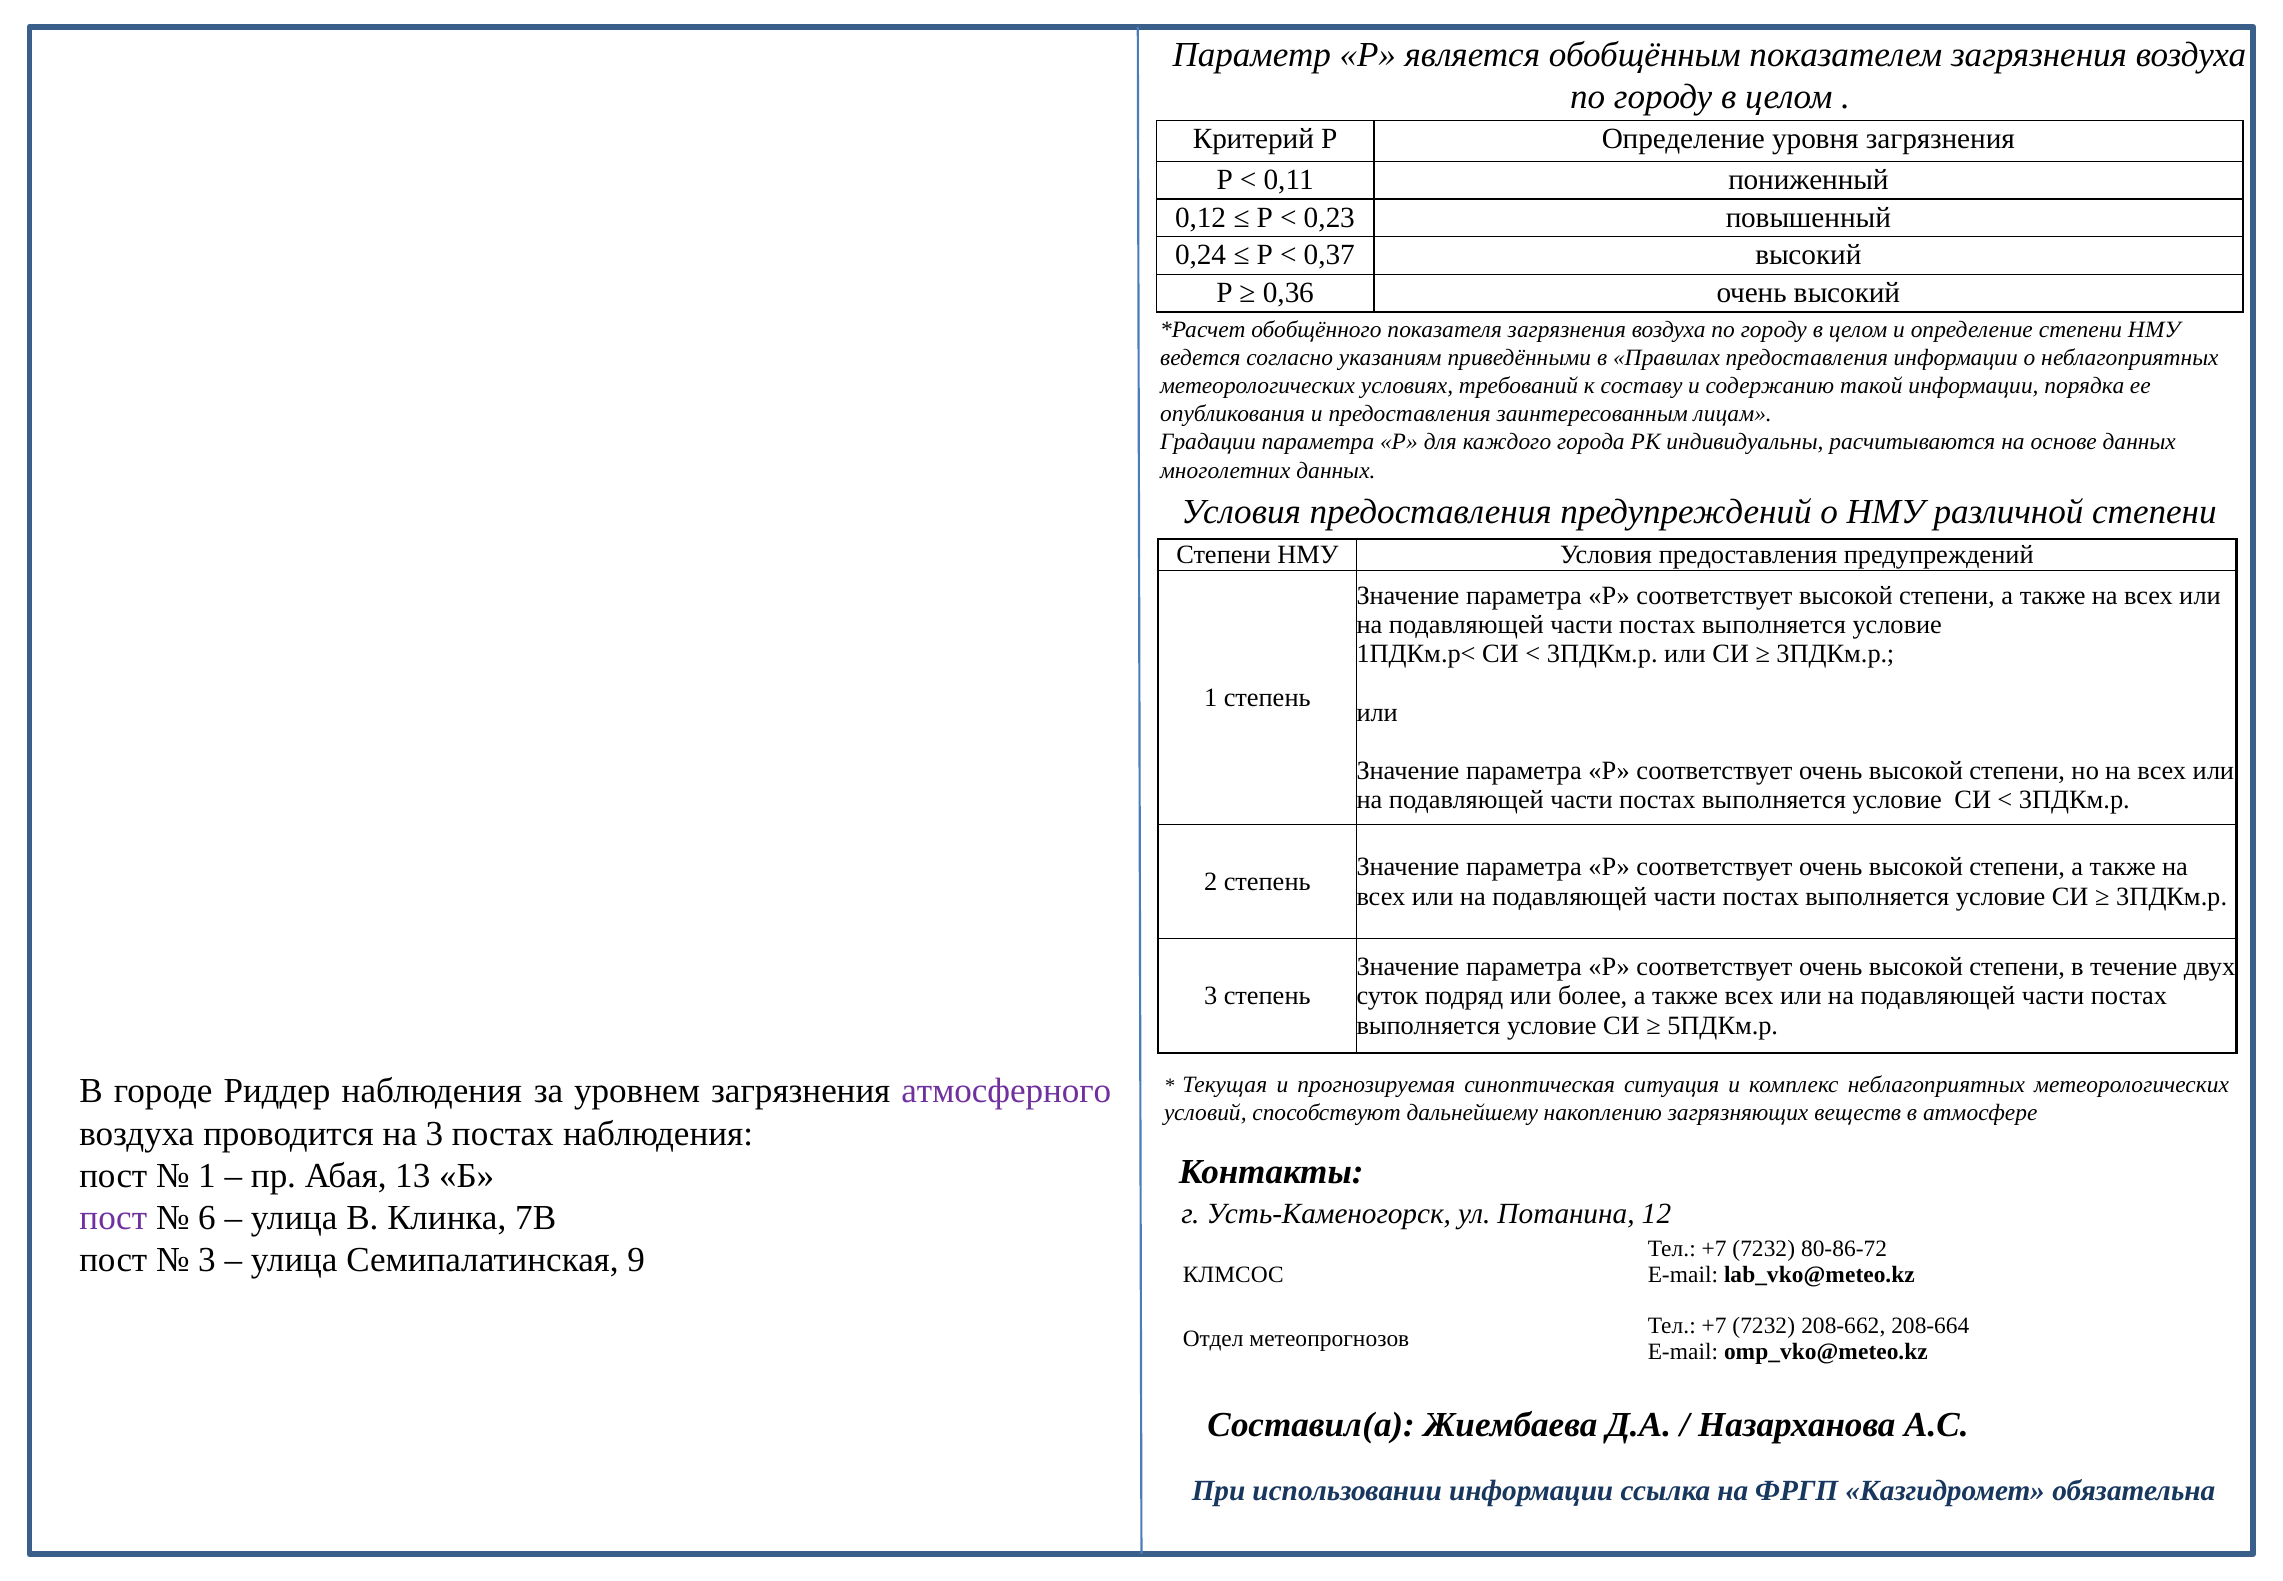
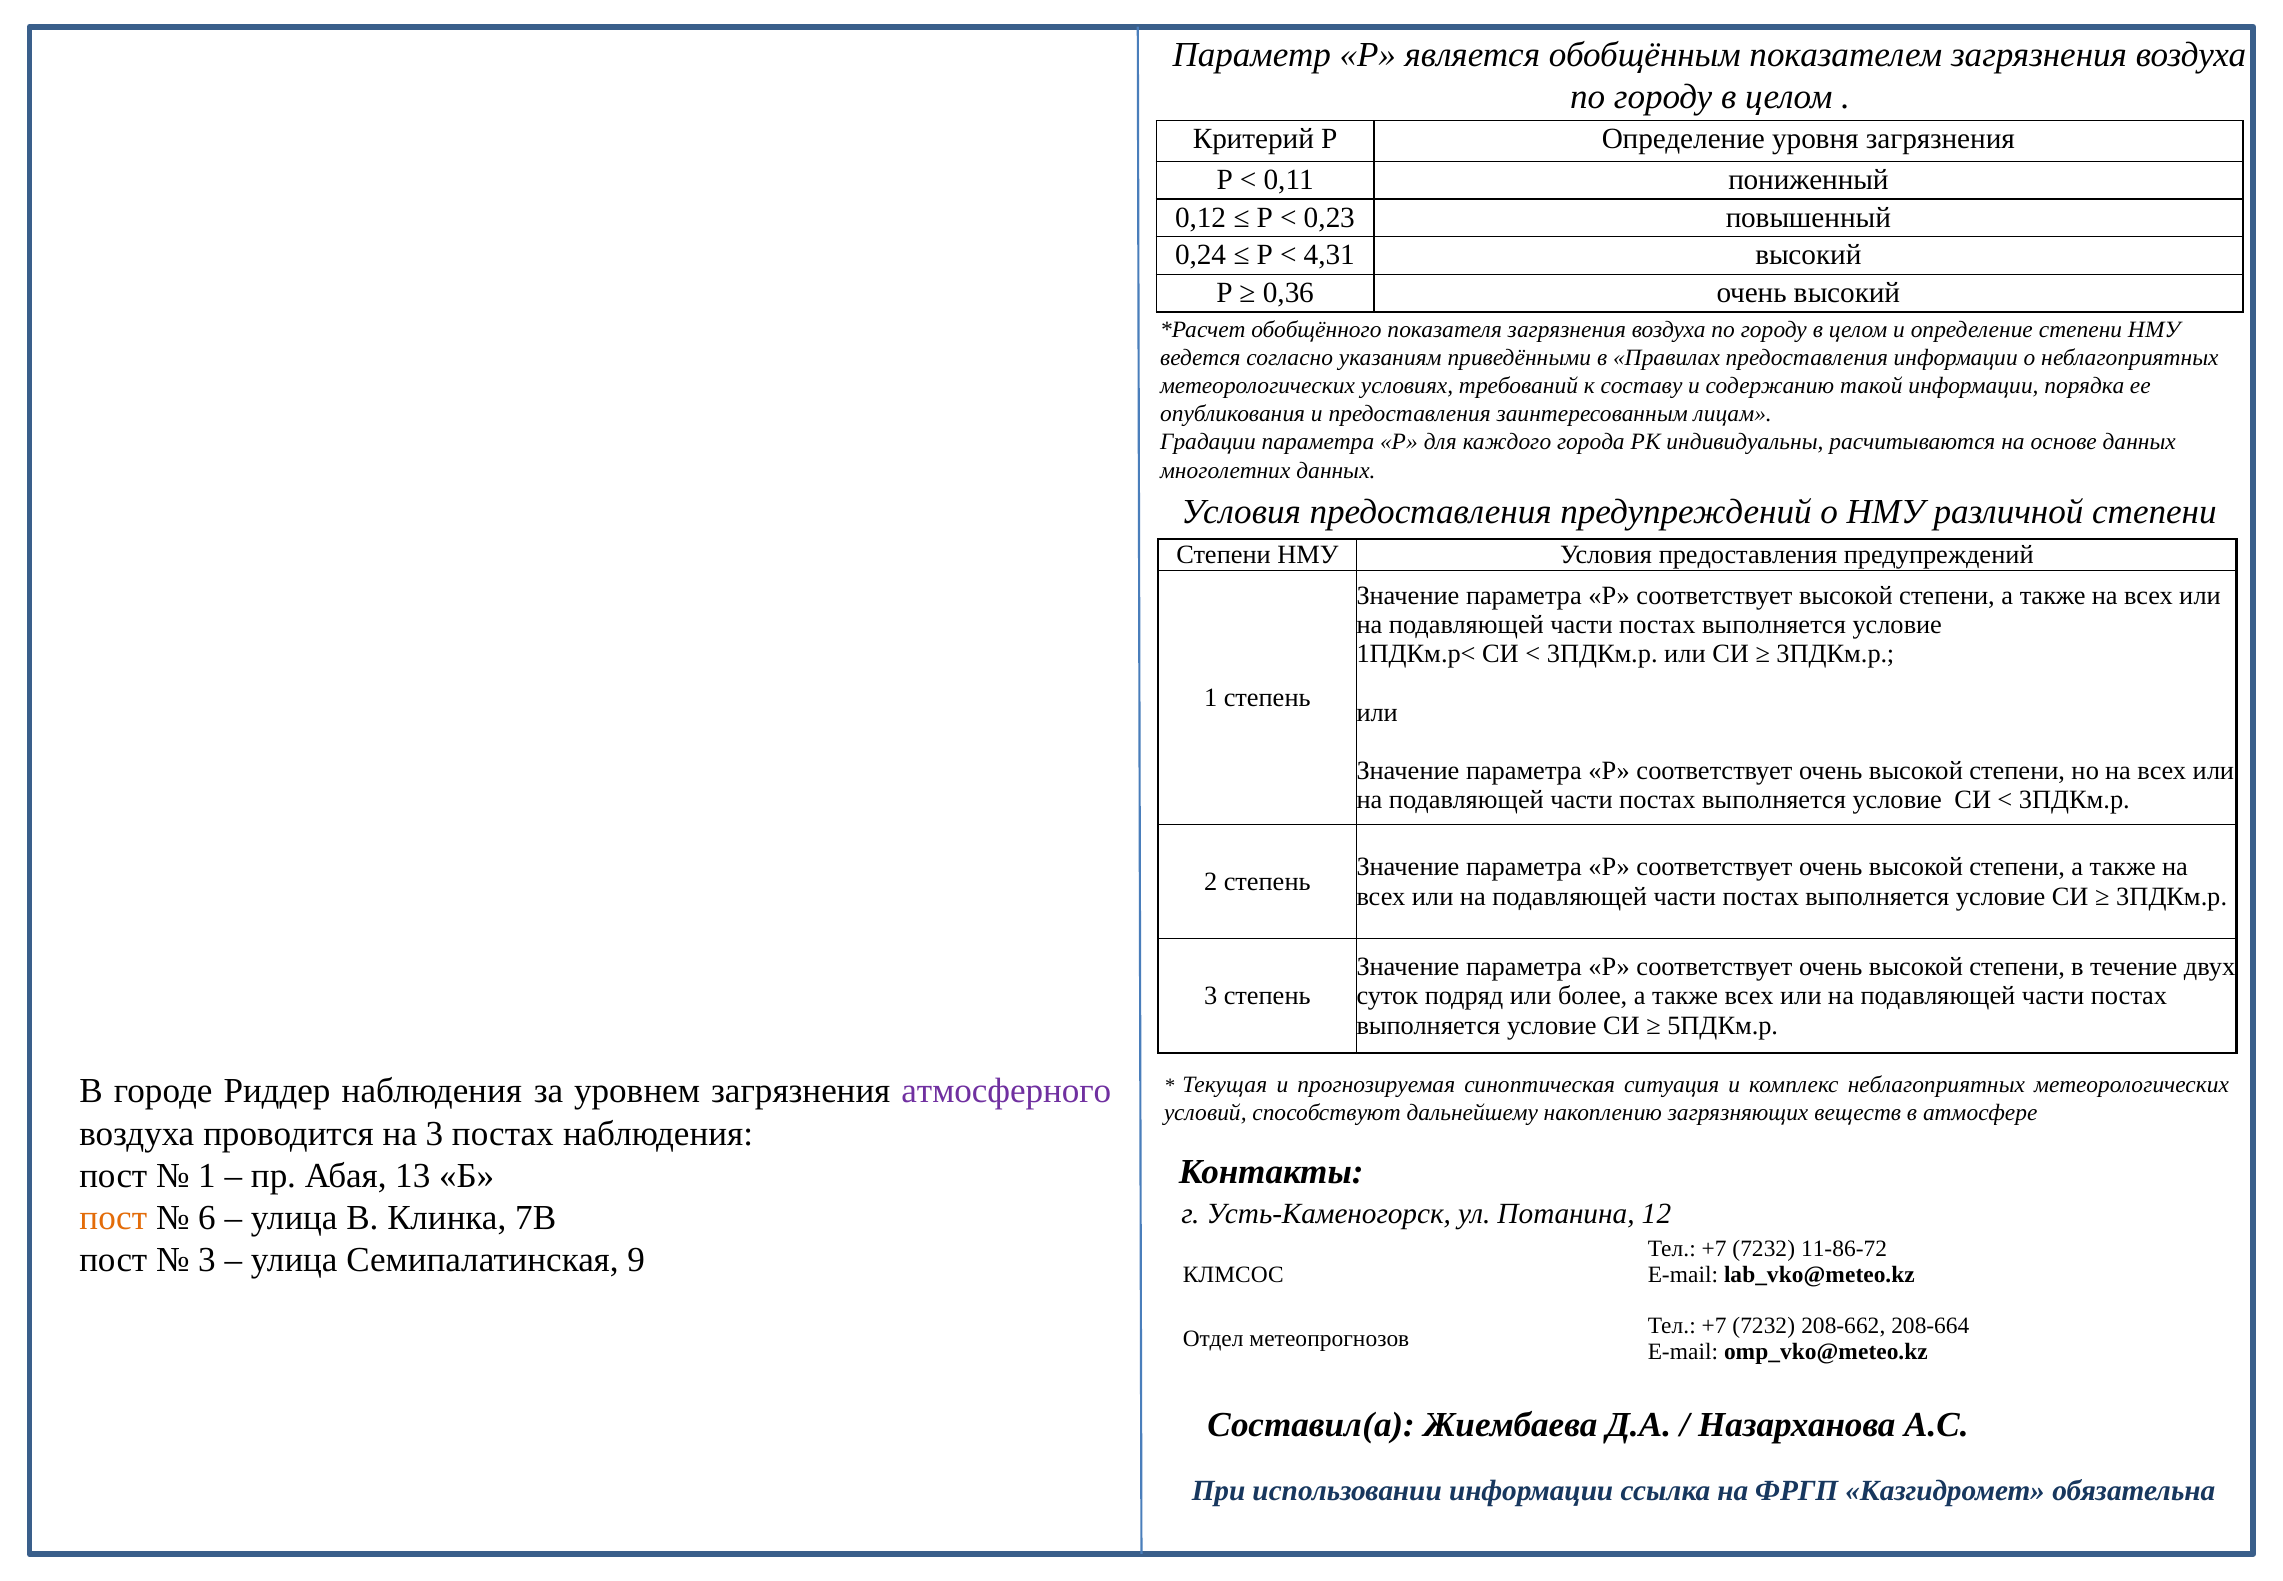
0,37: 0,37 -> 4,31 (1329, 255)
пост colour: purple -> orange (113, 1217)
80-86-72: 80-86-72 -> 11-86-72 (1844, 1248)
